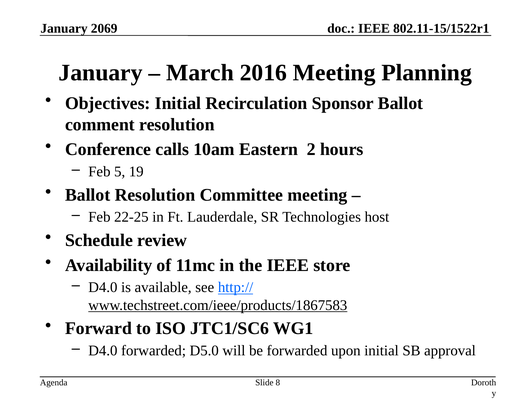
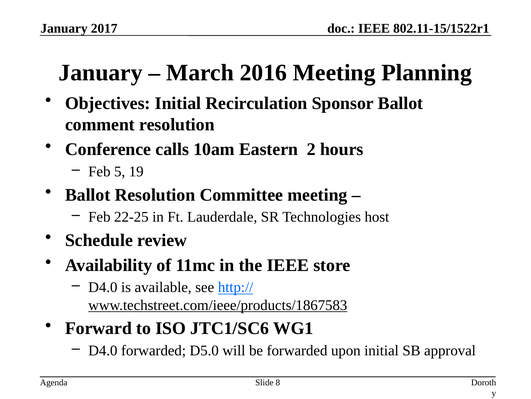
2069: 2069 -> 2017 (104, 28)
